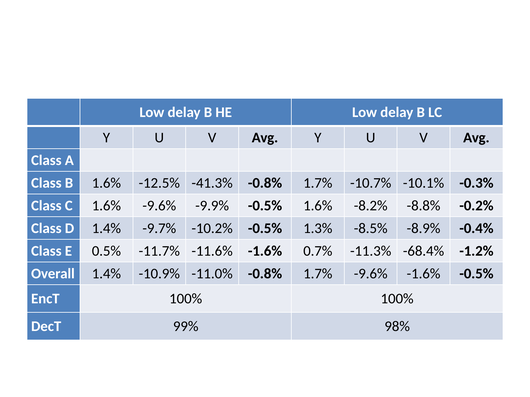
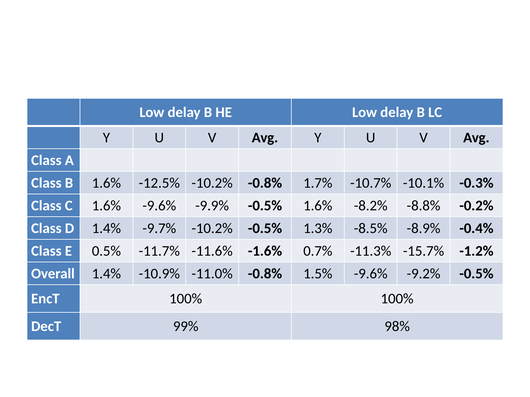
-12.5% -41.3%: -41.3% -> -10.2% (212, 183)
-68.4%: -68.4% -> -15.7% (424, 251)
-11.0% -0.8% 1.7%: 1.7% -> 1.5% (318, 274)
-9.6% -1.6%: -1.6% -> -9.2% (424, 274)
